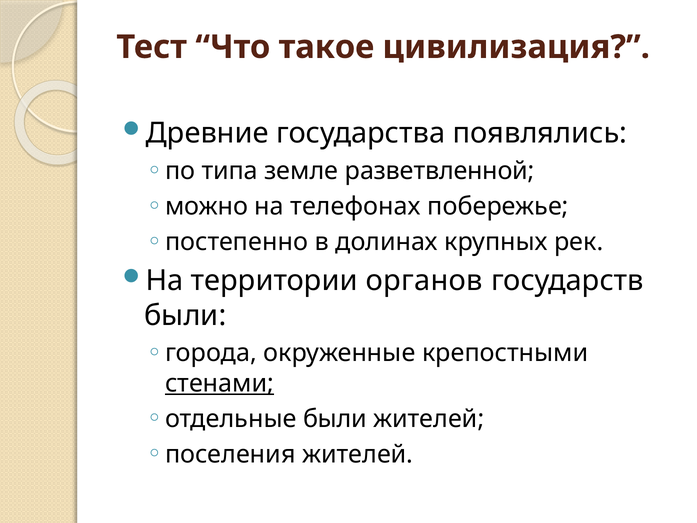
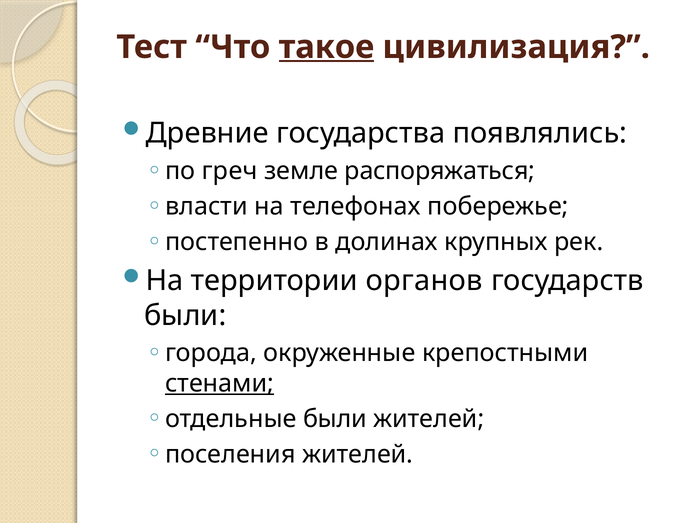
такое underline: none -> present (327, 47)
типа: типа -> греч (230, 171)
разветвленной: разветвленной -> распоряжаться (440, 171)
можно: можно -> власти (206, 206)
